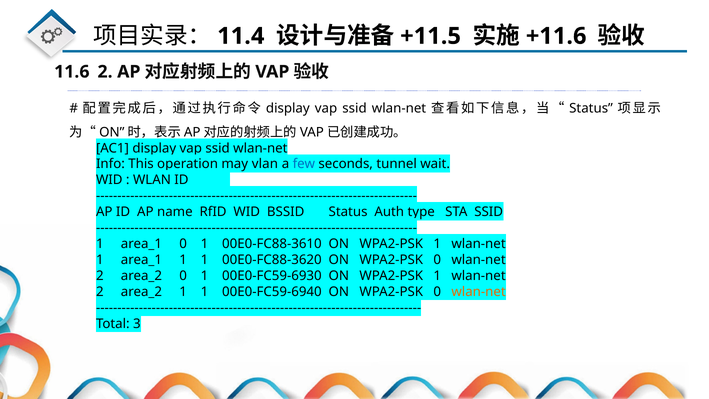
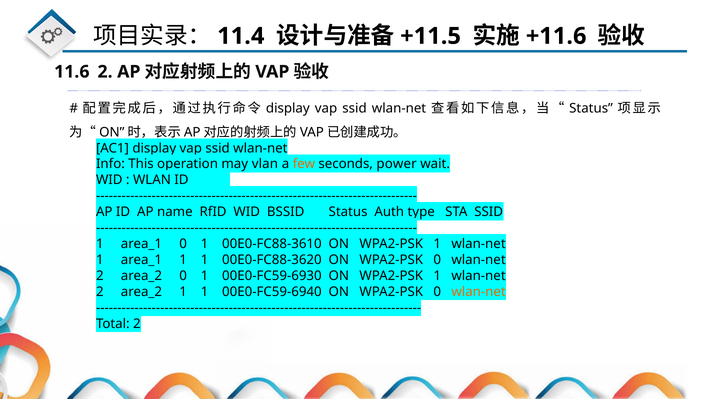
few colour: blue -> orange (304, 164)
tunnel: tunnel -> power (397, 164)
Total 3: 3 -> 2 (137, 324)
